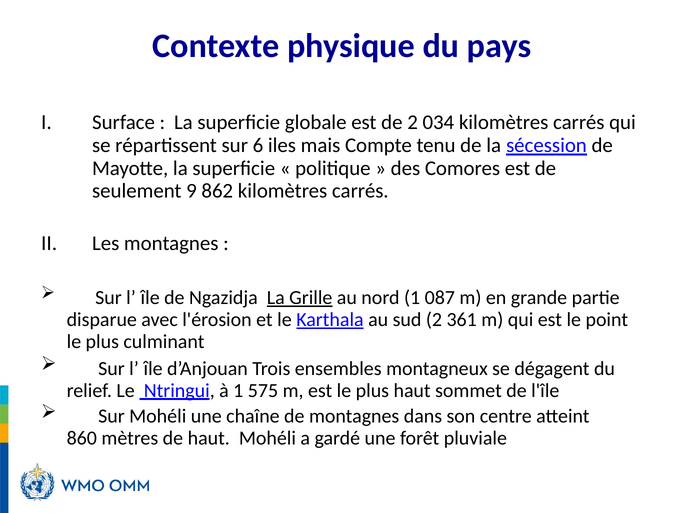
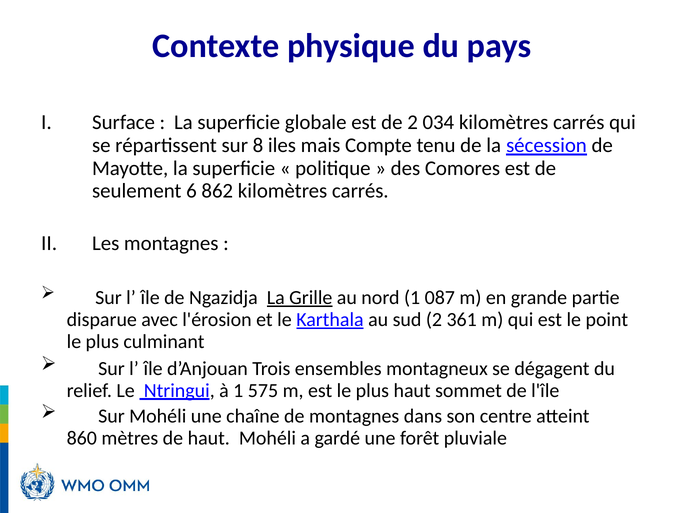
6: 6 -> 8 (258, 145)
9: 9 -> 6 (191, 191)
